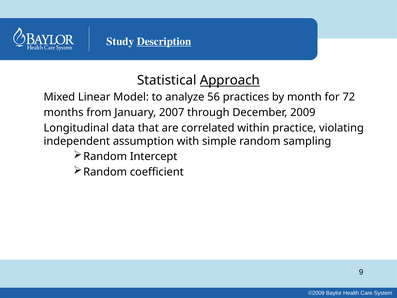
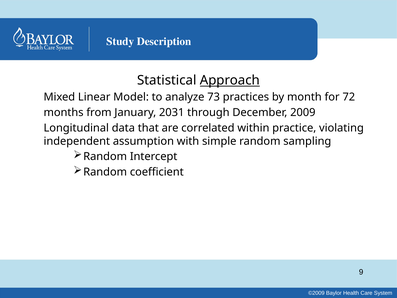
Description underline: present -> none (164, 41)
56: 56 -> 73 (214, 97)
2007: 2007 -> 2031 (172, 112)
